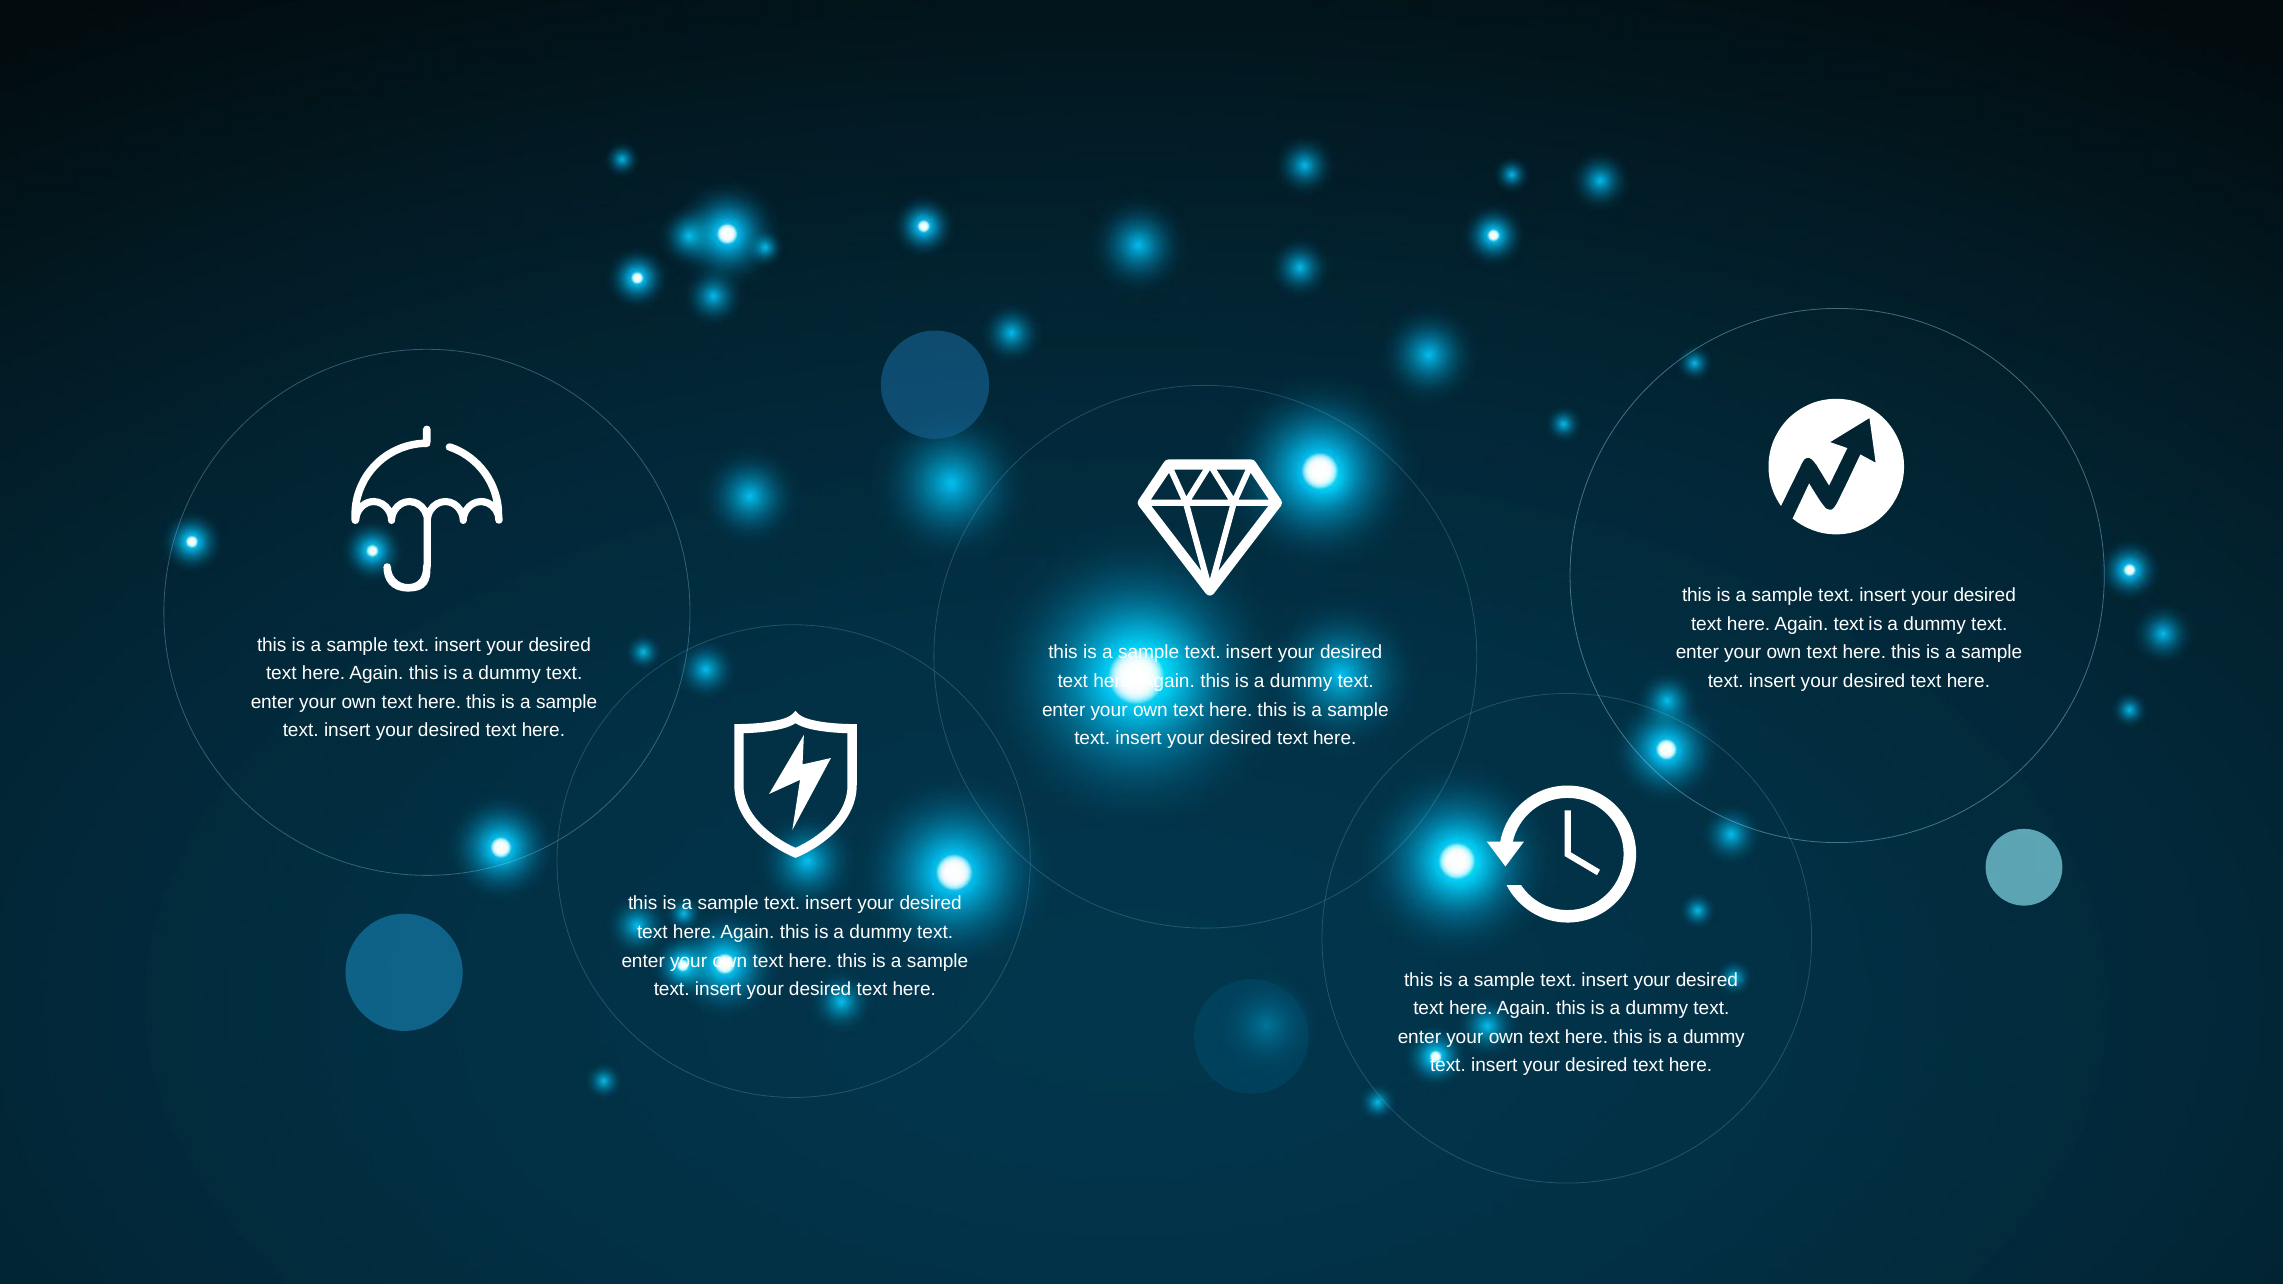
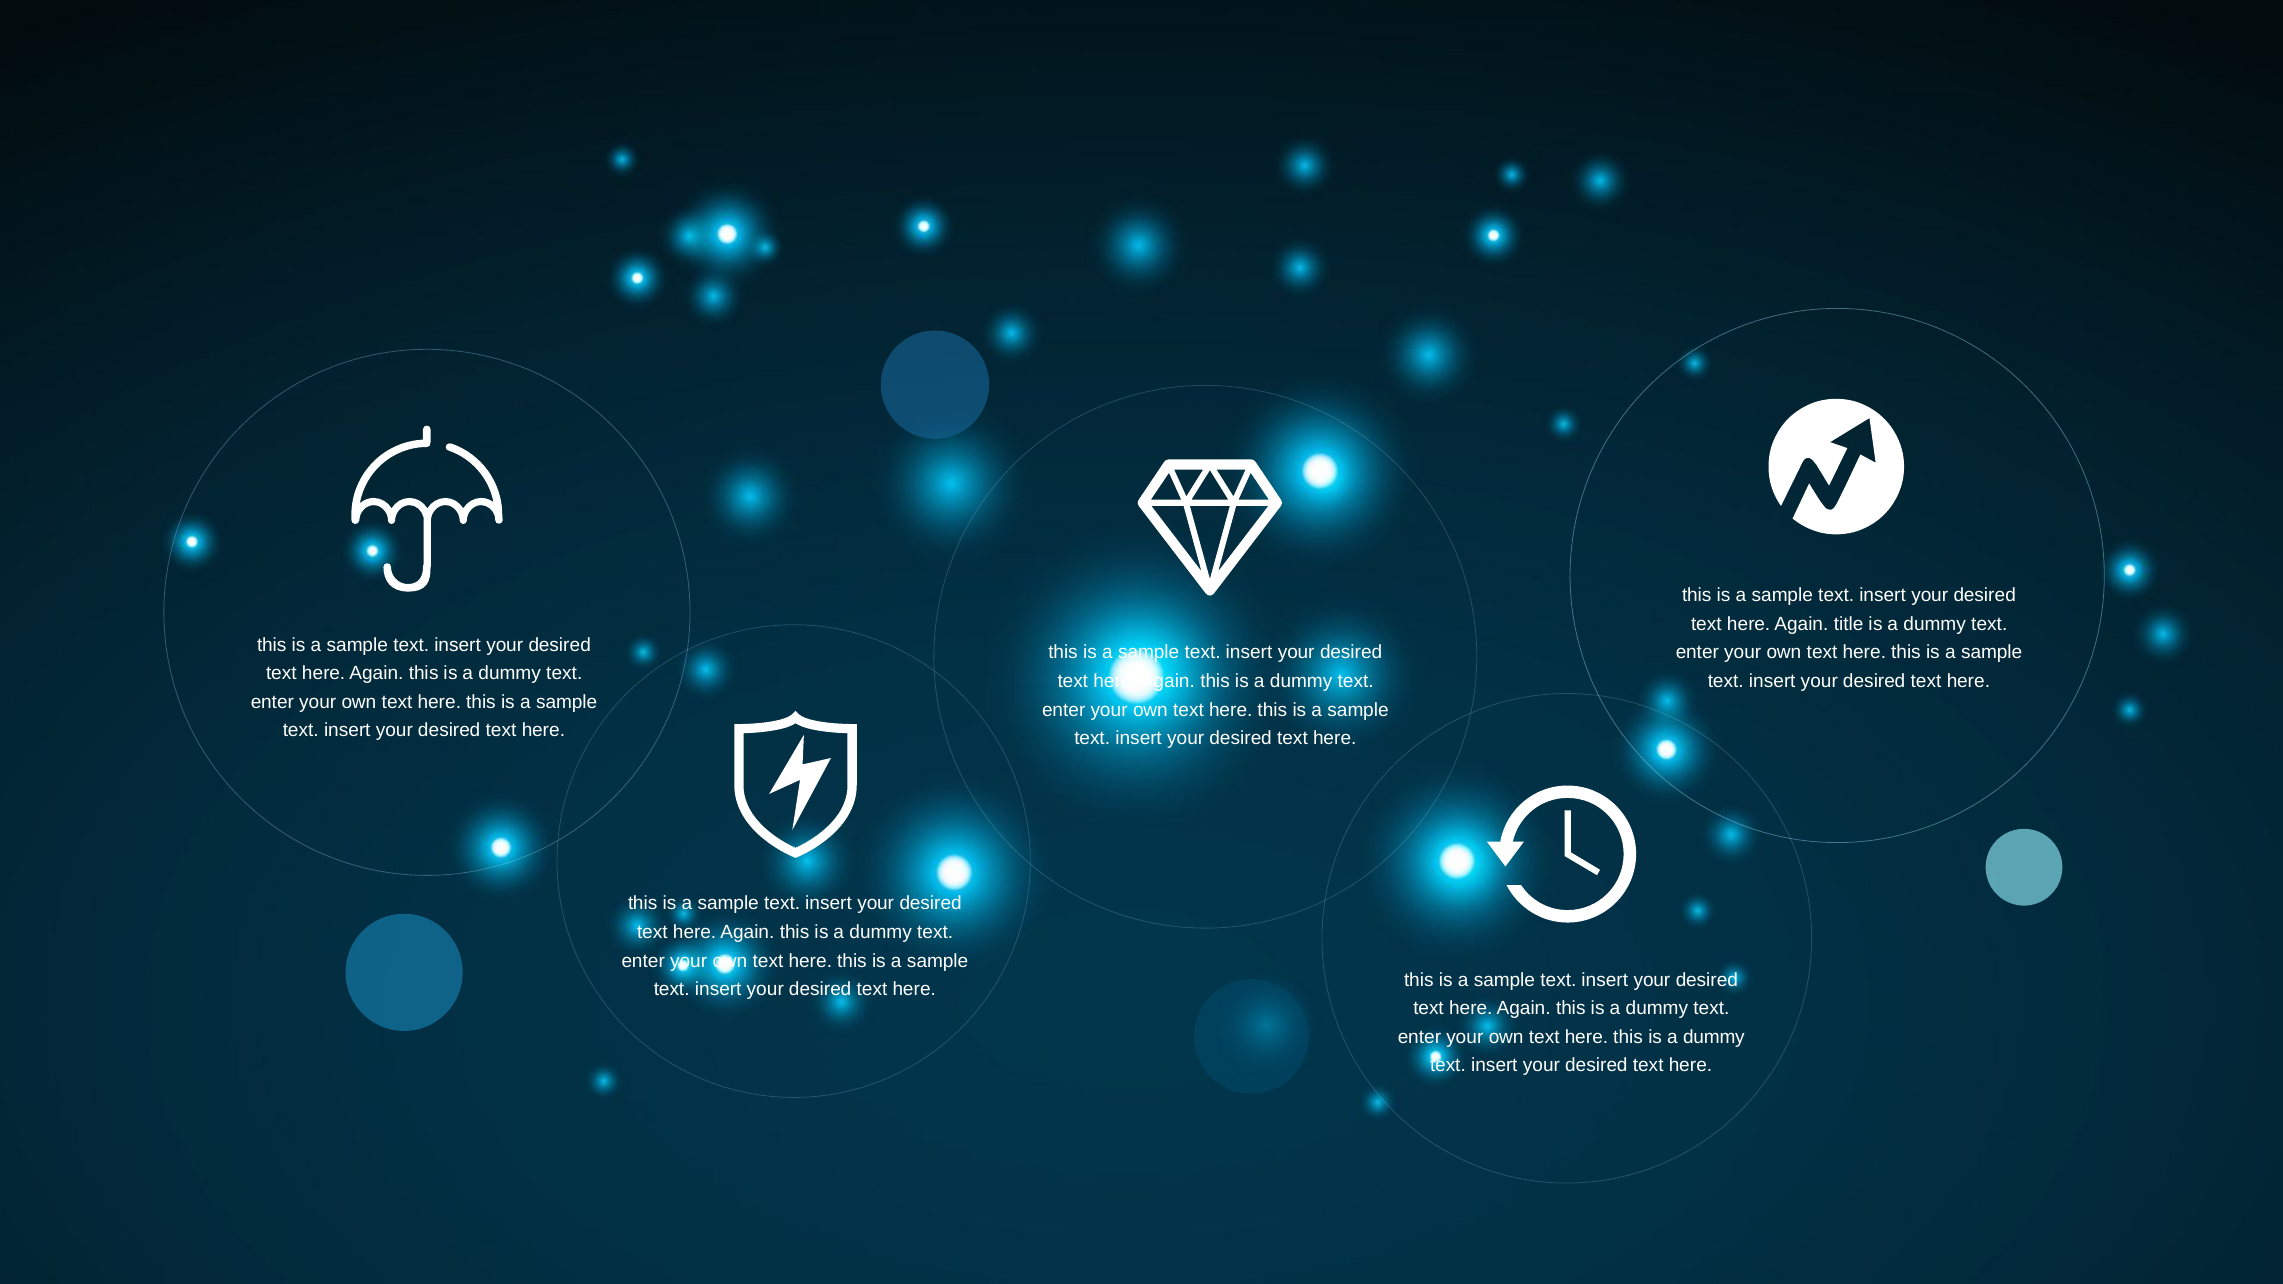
Again text: text -> title (1849, 624)
